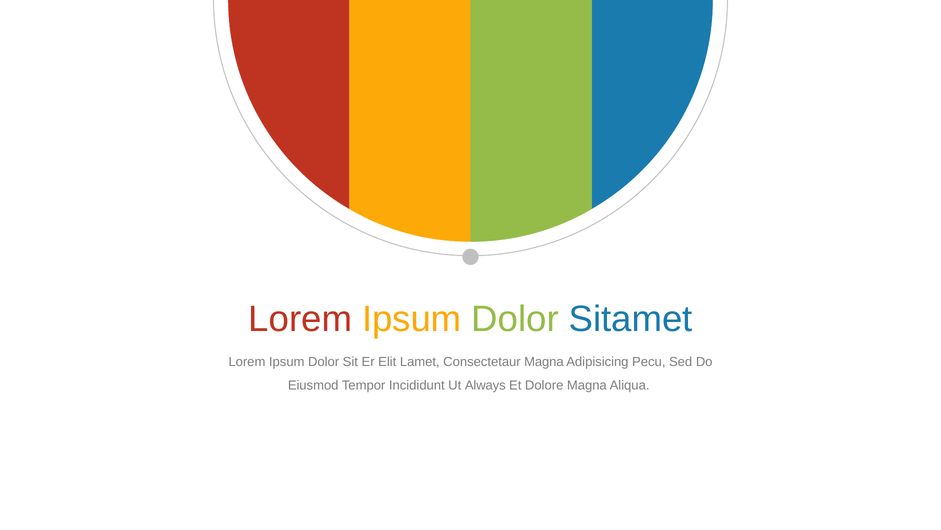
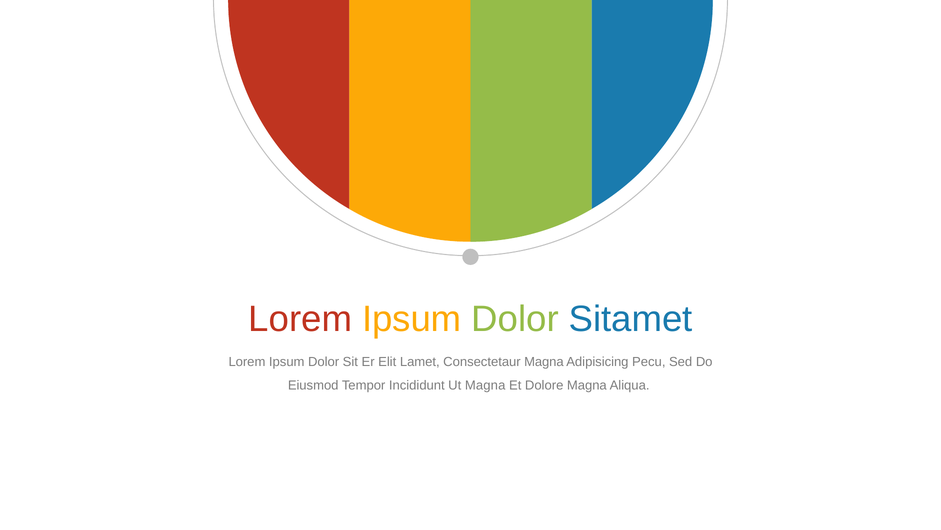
Ut Always: Always -> Magna (485, 385)
